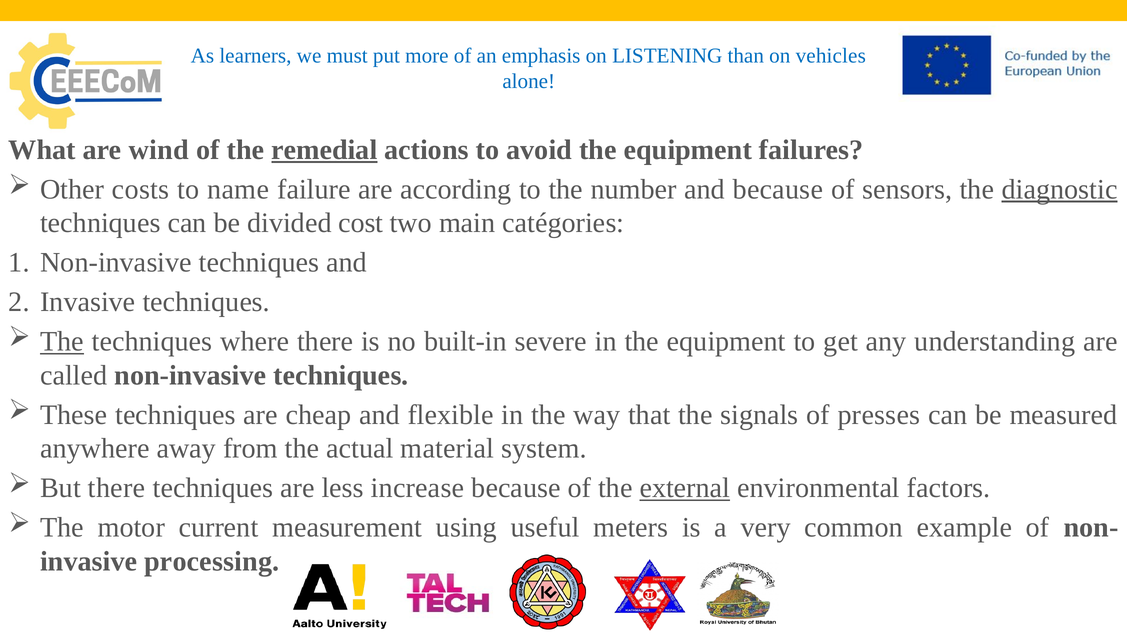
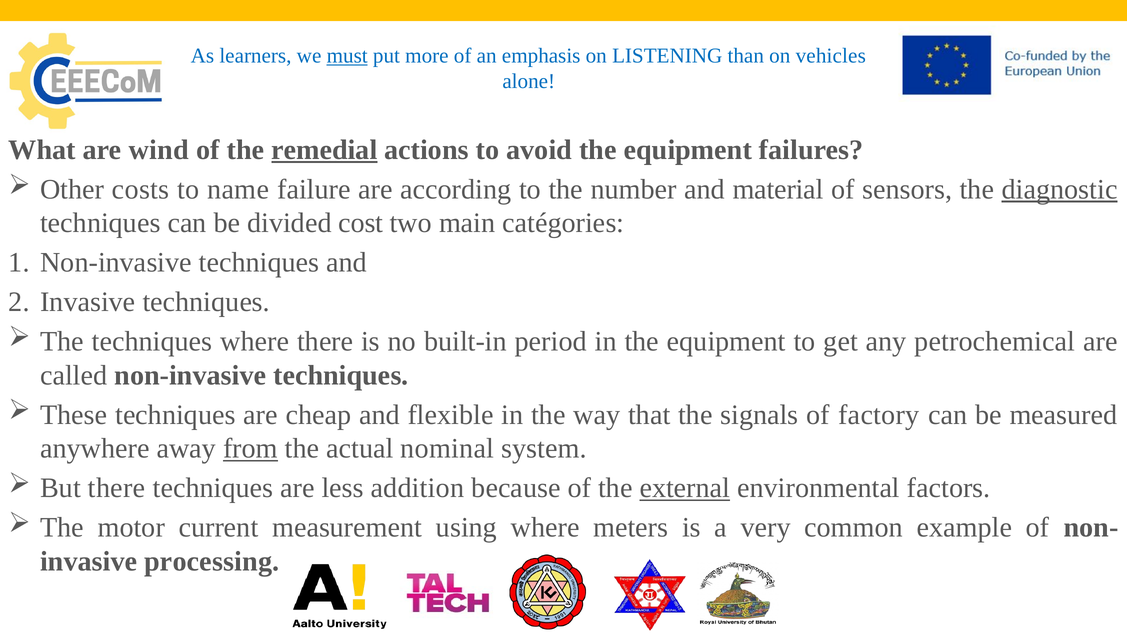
must underline: none -> present (347, 56)
and because: because -> material (778, 189)
The underline: present -> none (62, 341)
severe: severe -> period (551, 341)
understanding: understanding -> petrochemical (995, 341)
presses: presses -> factory (879, 415)
from underline: none -> present (250, 448)
material: material -> nominal (447, 448)
increase: increase -> addition (418, 488)
using useful: useful -> where (545, 527)
